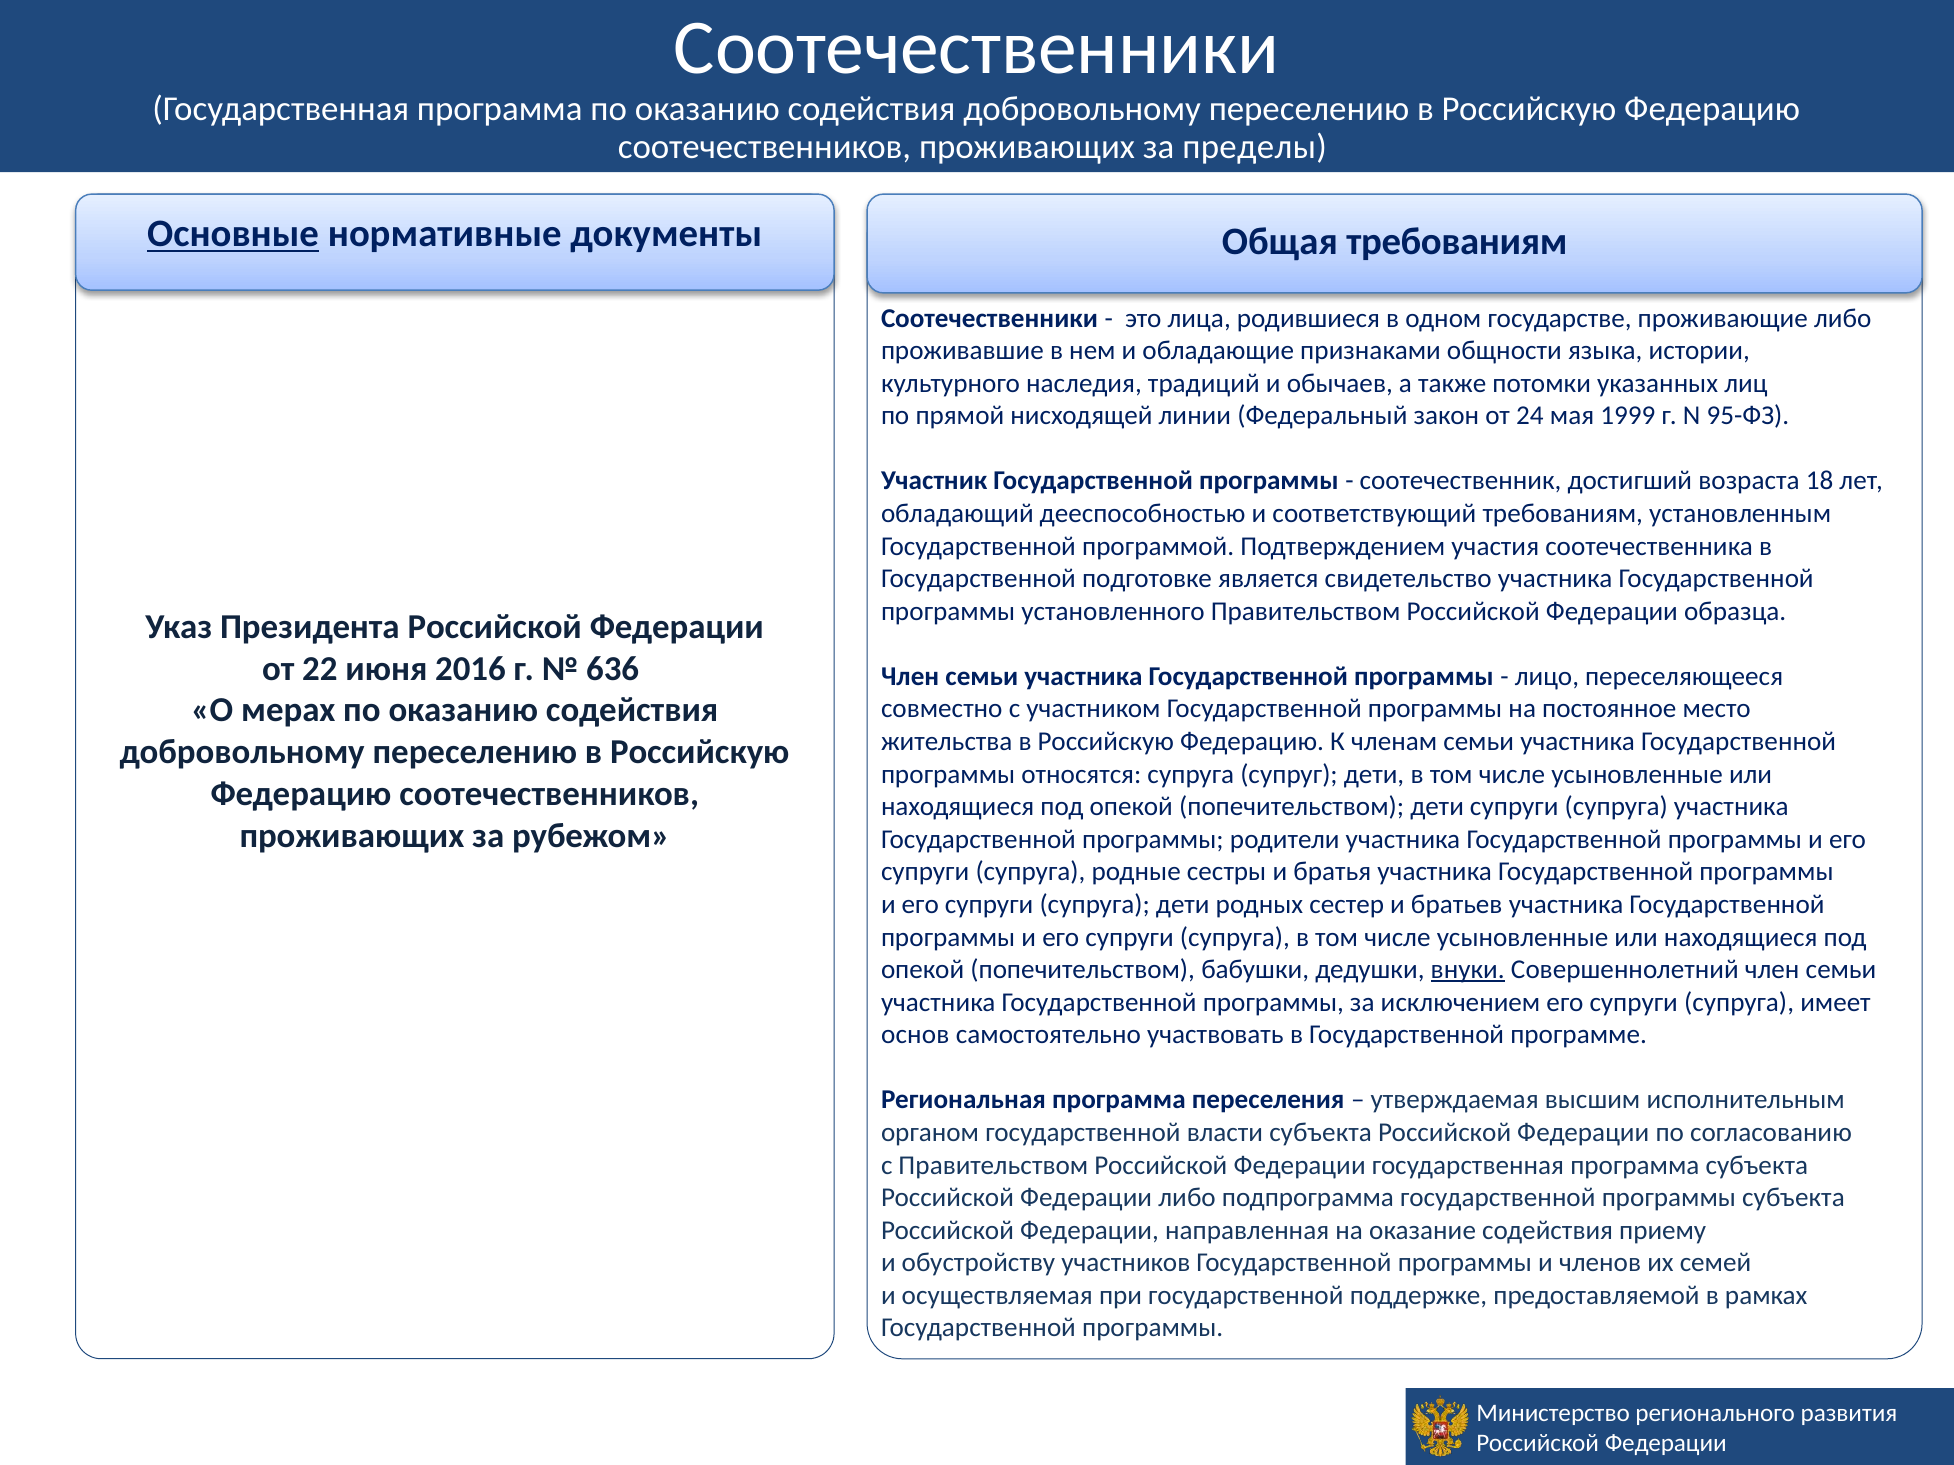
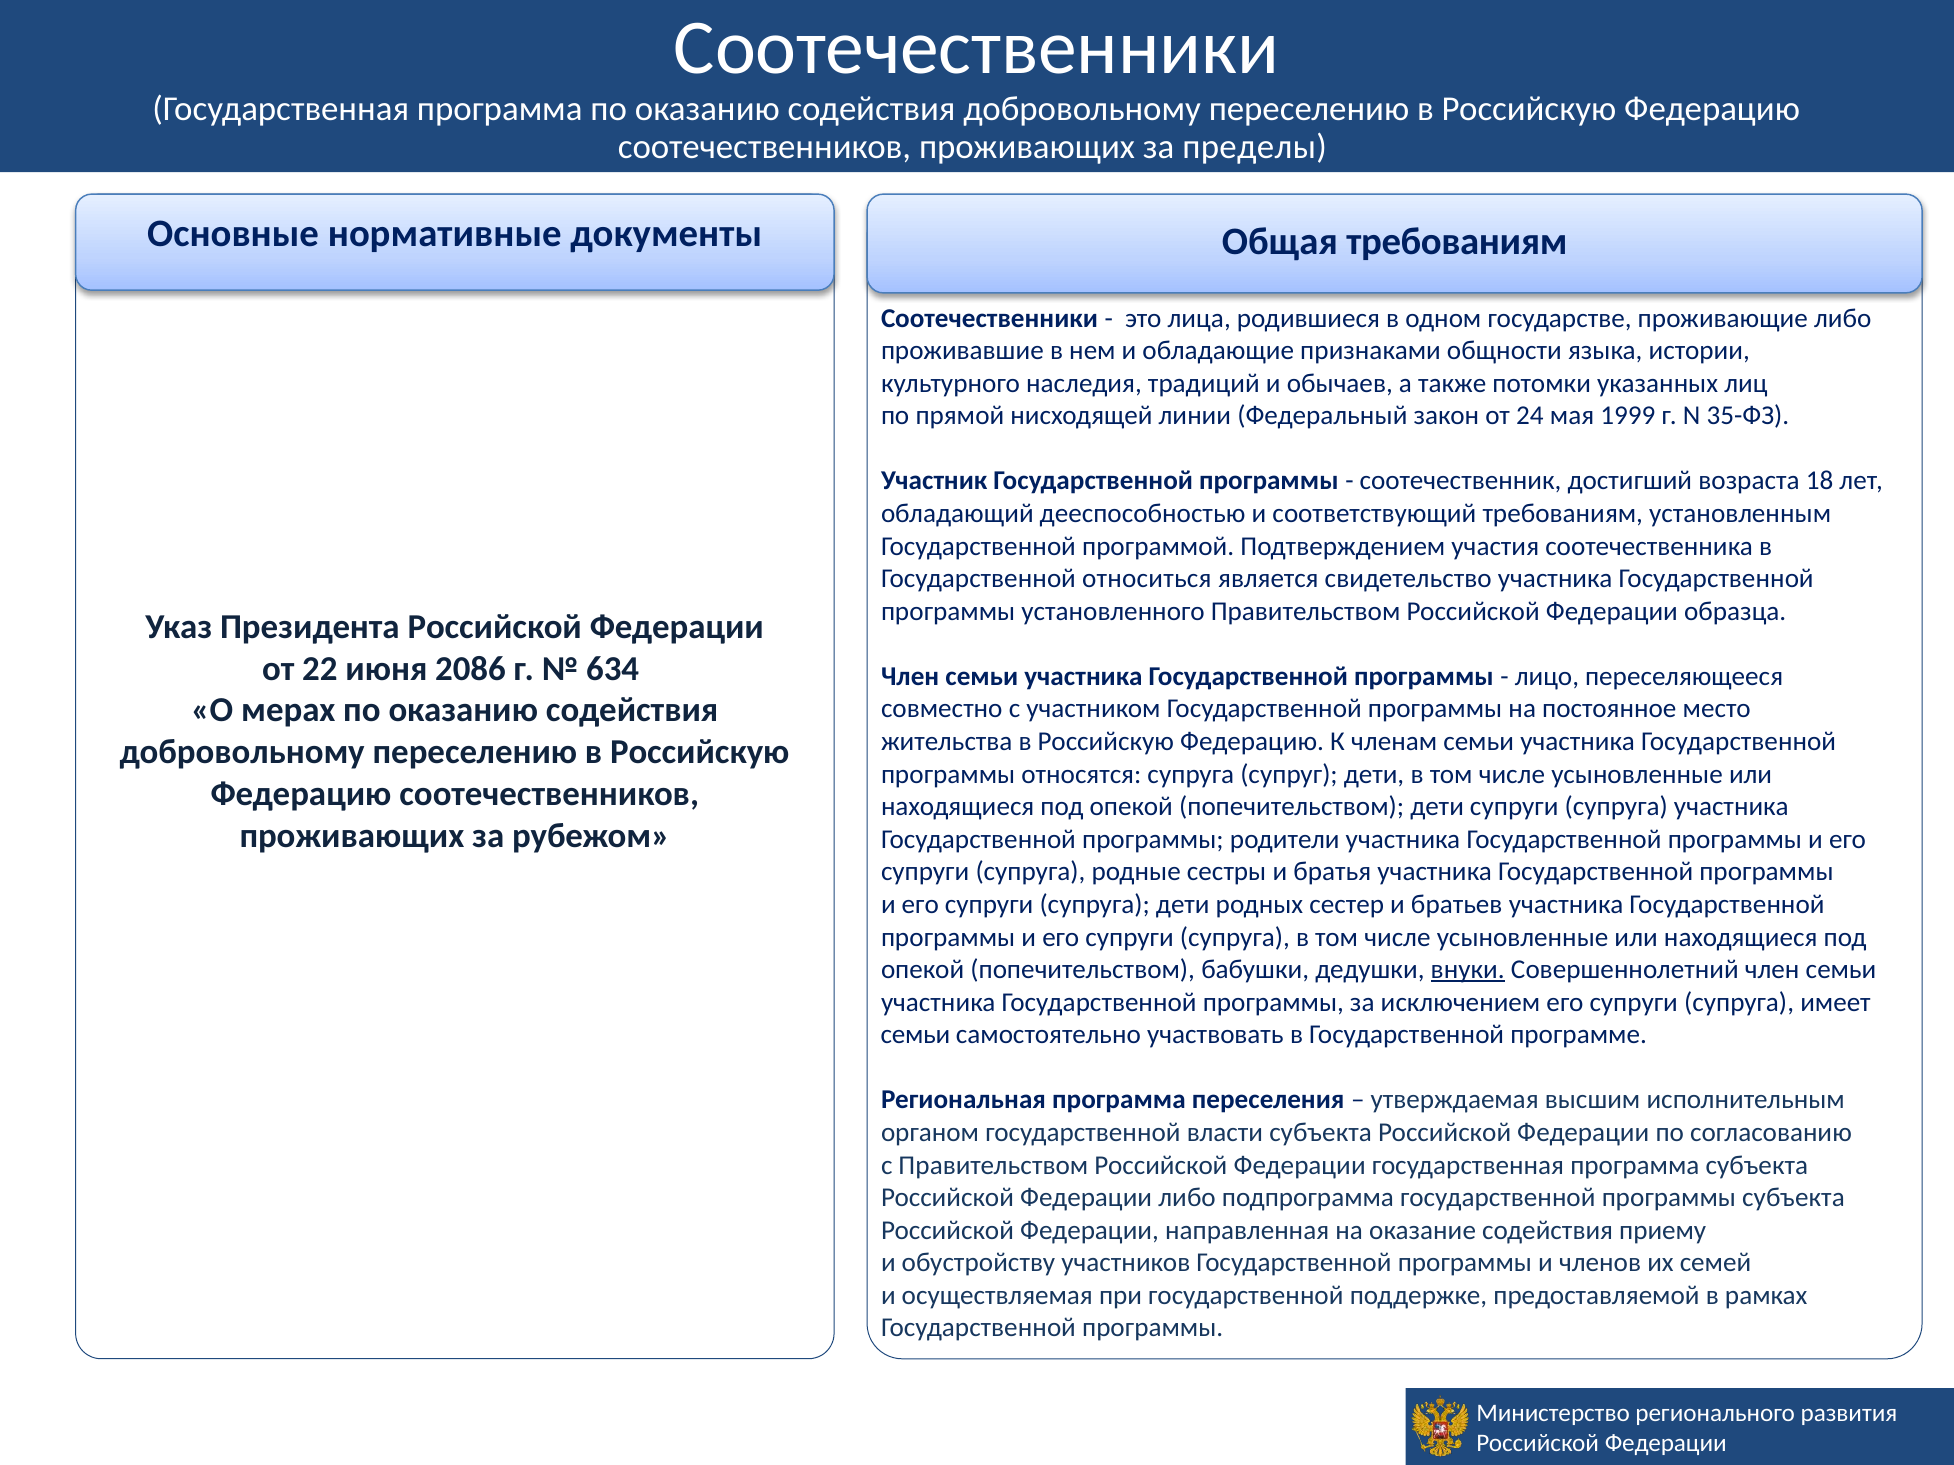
Основные underline: present -> none (233, 234)
95-ФЗ: 95-ФЗ -> 35-ФЗ (1748, 416)
подготовке: подготовке -> относиться (1147, 579)
2016: 2016 -> 2086 (470, 669)
636: 636 -> 634 (613, 669)
основ: основ -> семьи (915, 1035)
